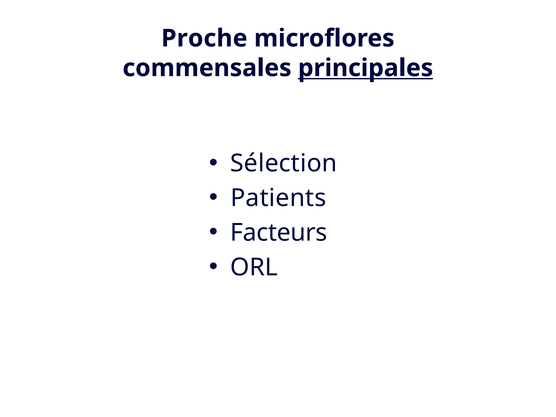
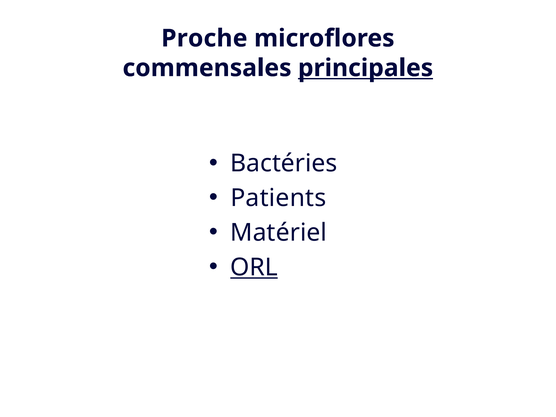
Sélection: Sélection -> Bactéries (284, 164)
Facteurs: Facteurs -> Matériel (279, 233)
ORL underline: none -> present (254, 267)
